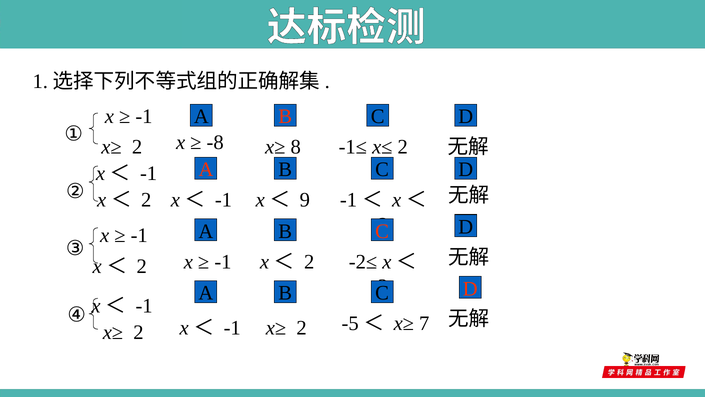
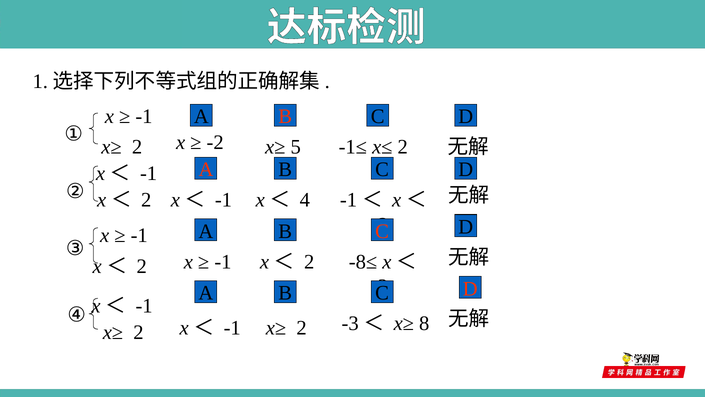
-8: -8 -> -2 (215, 143)
8: 8 -> 5 (296, 147)
9: 9 -> 4 (305, 200)
-2≤: -2≤ -> -8≤ (363, 261)
-5: -5 -> -3 (350, 323)
7: 7 -> 8 (424, 323)
